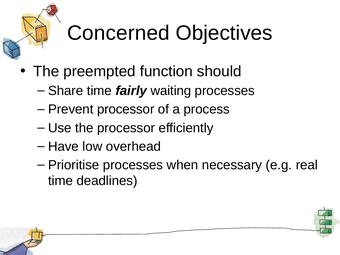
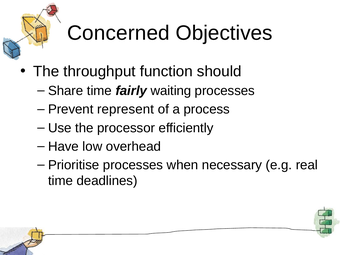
preempted: preempted -> throughput (99, 71)
Prevent processor: processor -> represent (126, 109)
